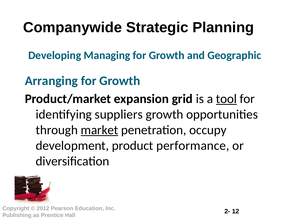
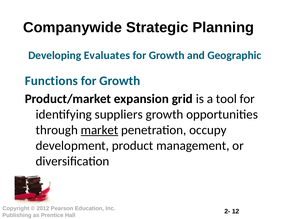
Managing: Managing -> Evaluates (107, 55)
Arranging: Arranging -> Functions (51, 81)
tool underline: present -> none (226, 99)
performance: performance -> management (193, 146)
